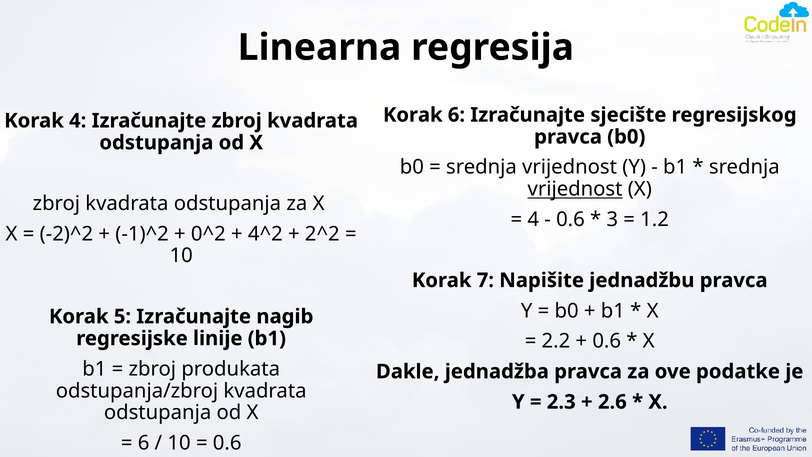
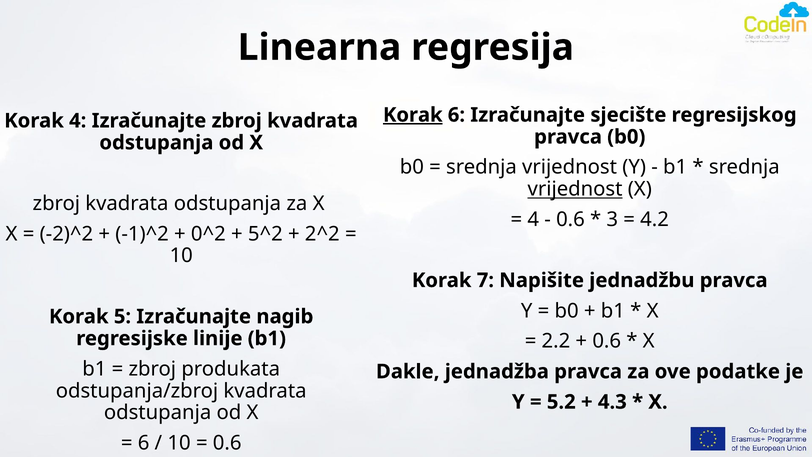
Korak underline: none -> present (413, 115)
1.2: 1.2 -> 4.2 (655, 219)
4^2: 4^2 -> 5^2 (265, 234)
2.3: 2.3 -> 5.2 (561, 402)
2.6: 2.6 -> 4.3 (612, 402)
